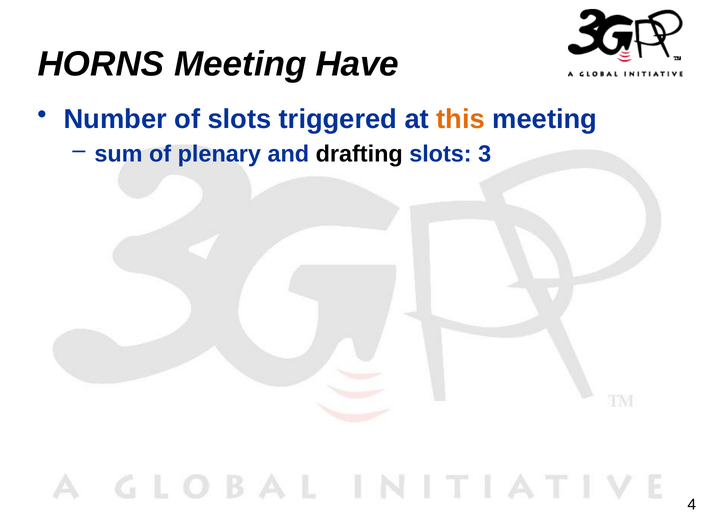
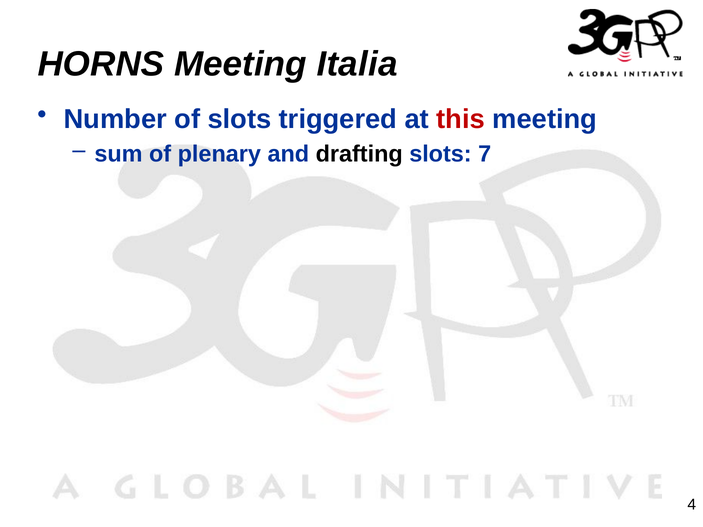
Have: Have -> Italia (357, 64)
this colour: orange -> red (461, 119)
3: 3 -> 7 (485, 154)
